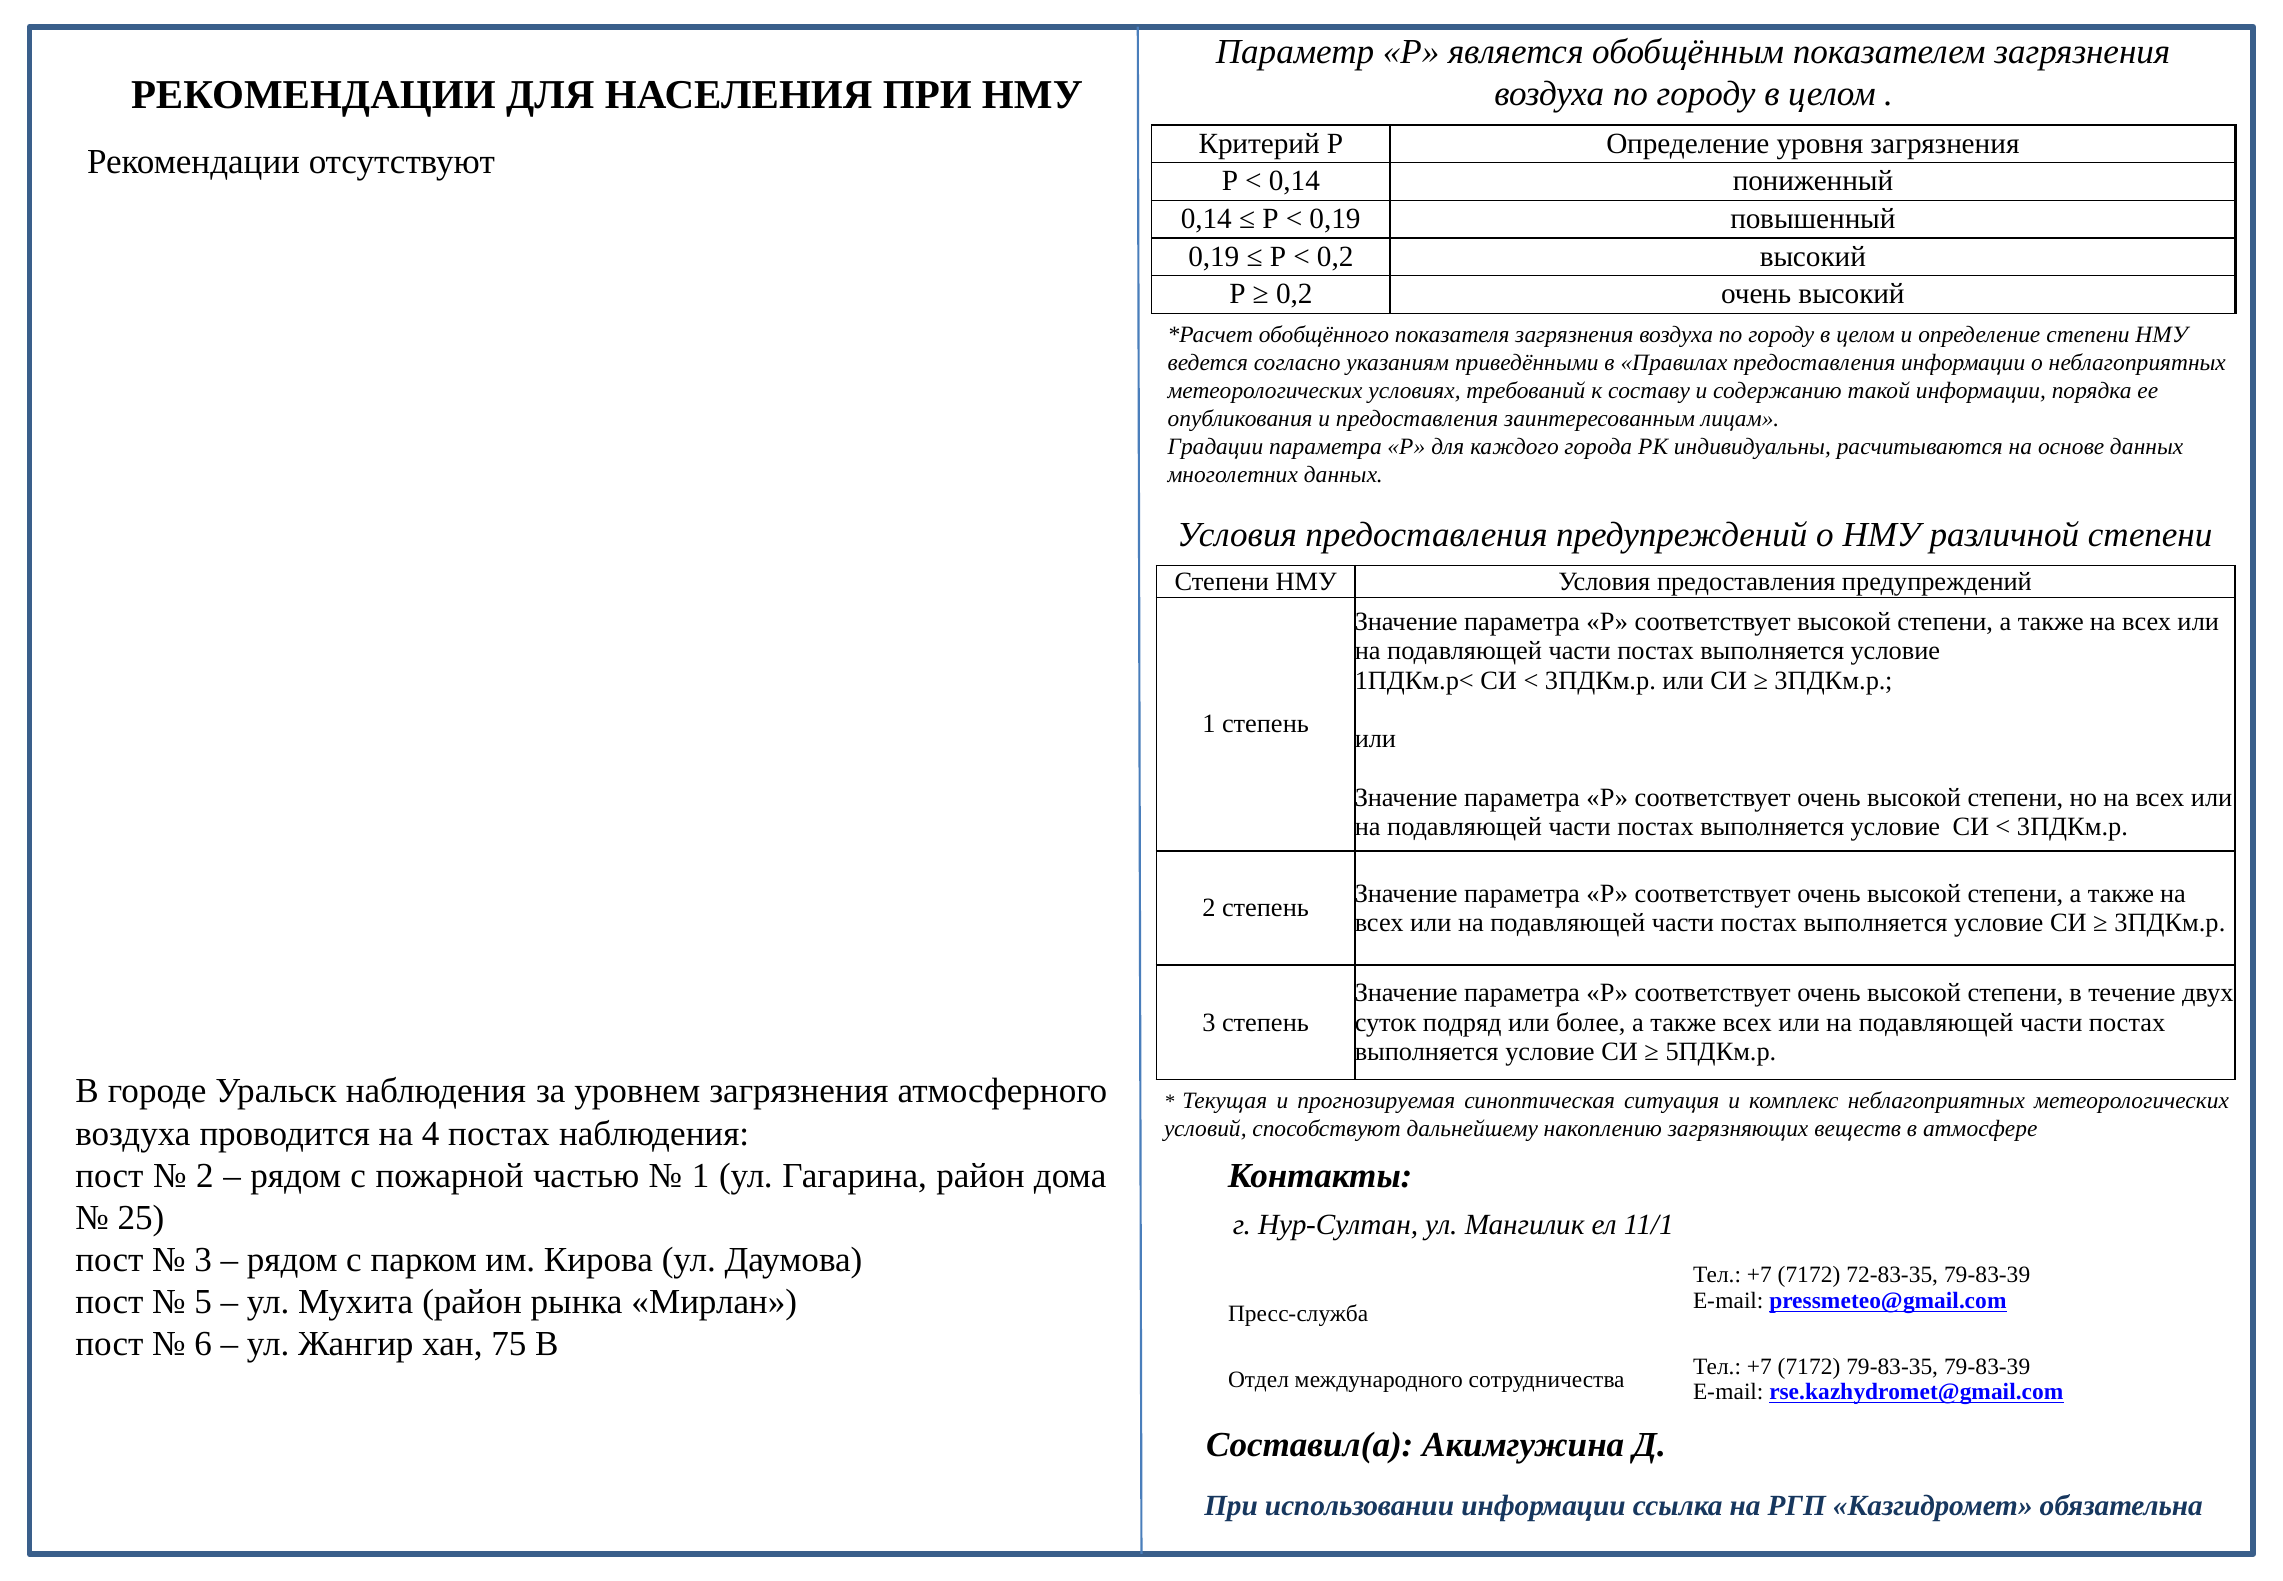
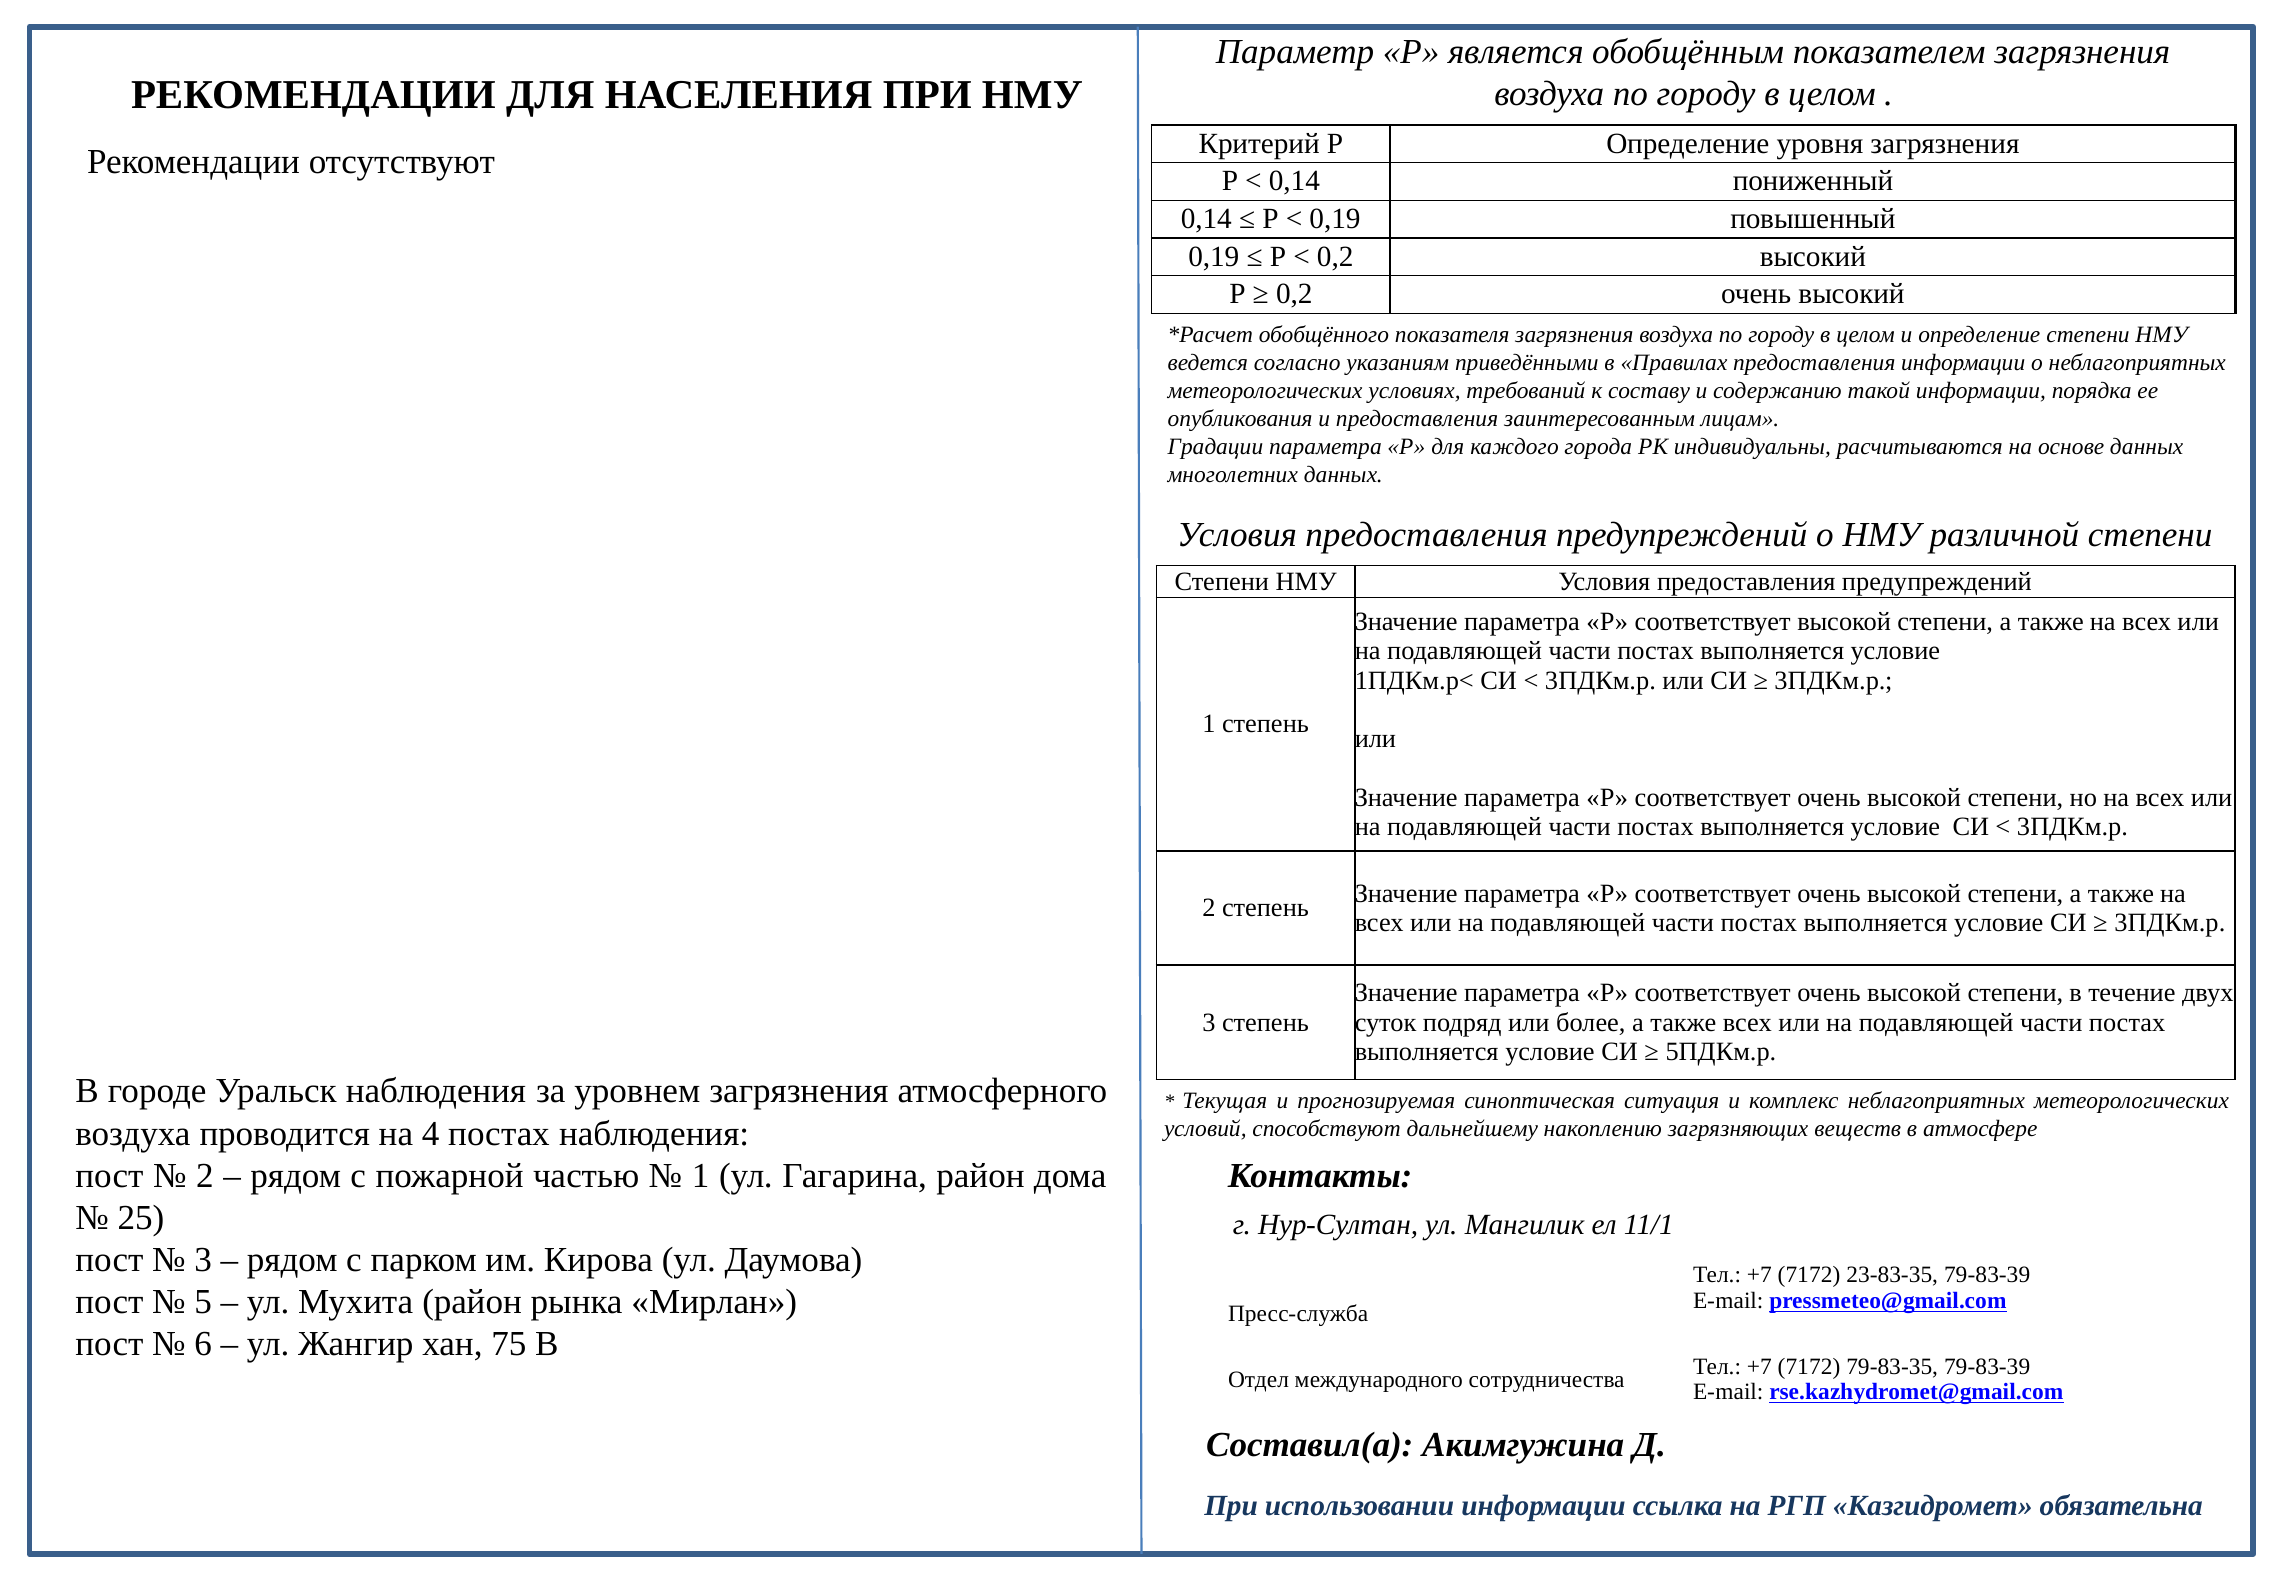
72-83-35: 72-83-35 -> 23-83-35 (1892, 1275)
